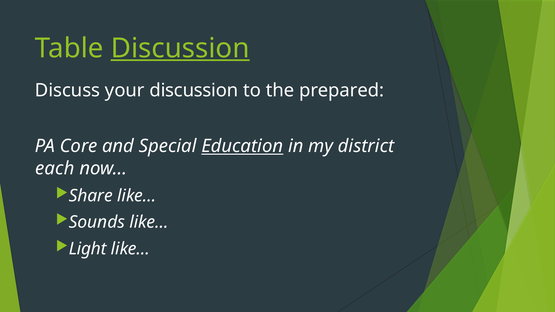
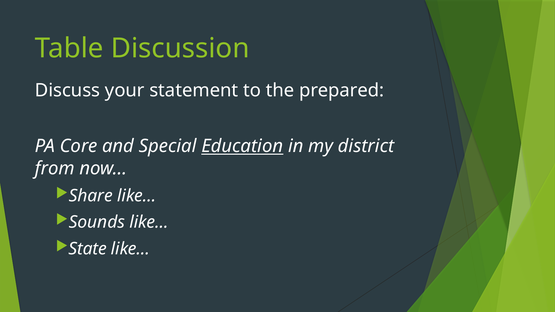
Discussion underline: present -> none (180, 48)
your discussion: discussion -> statement (194, 90)
each: each -> from (55, 169)
Light: Light -> State (88, 249)
